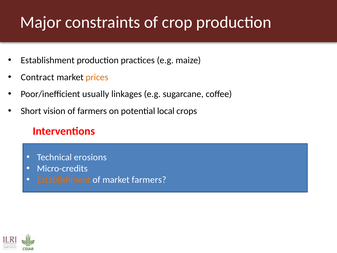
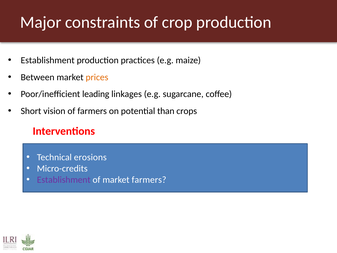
Contract: Contract -> Between (38, 77)
usually: usually -> leading (96, 94)
local: local -> than (166, 111)
Establishment colour: orange -> purple (64, 180)
